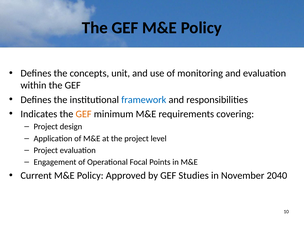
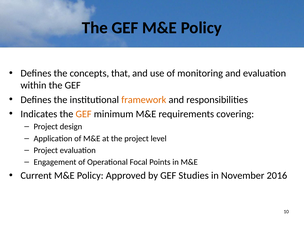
unit: unit -> that (121, 73)
framework colour: blue -> orange (144, 100)
2040: 2040 -> 2016 (277, 176)
